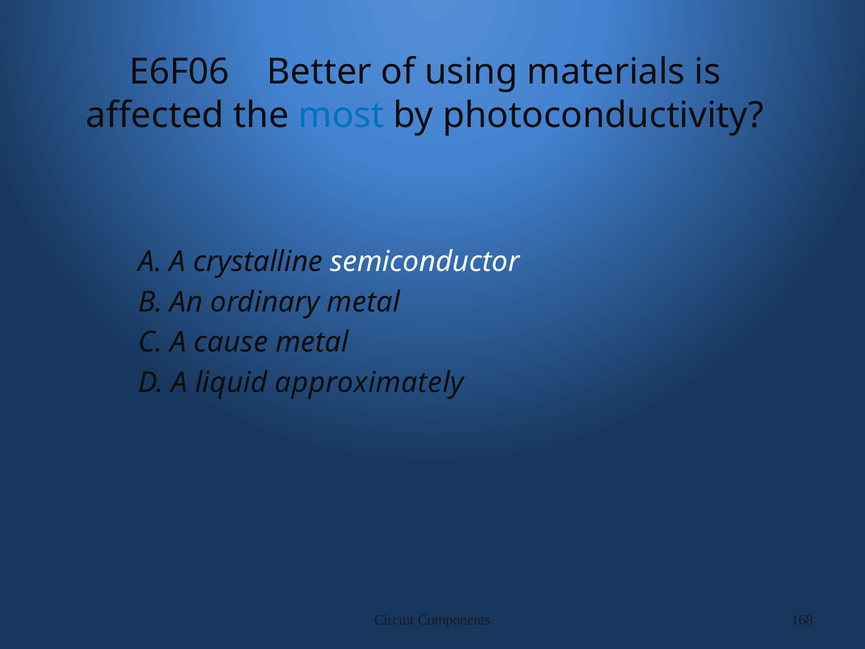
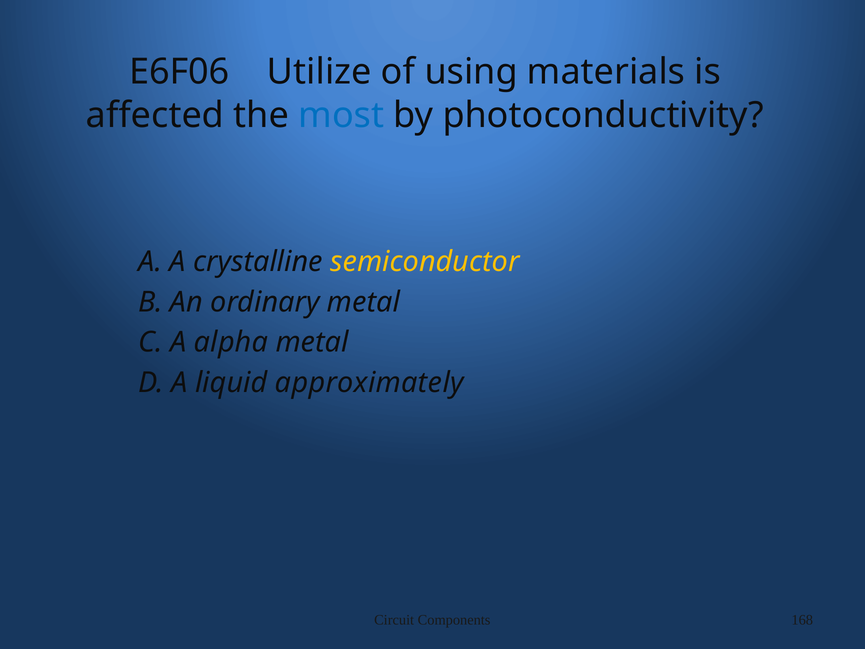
Better: Better -> Utilize (319, 72)
semiconductor colour: white -> yellow (425, 262)
cause: cause -> alpha (231, 342)
